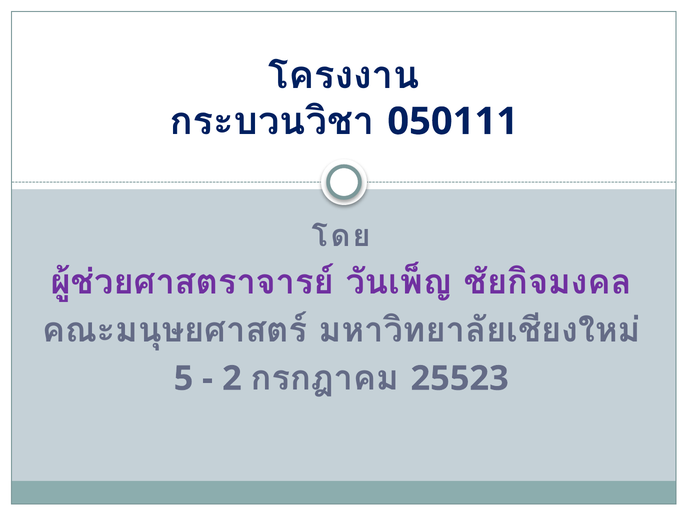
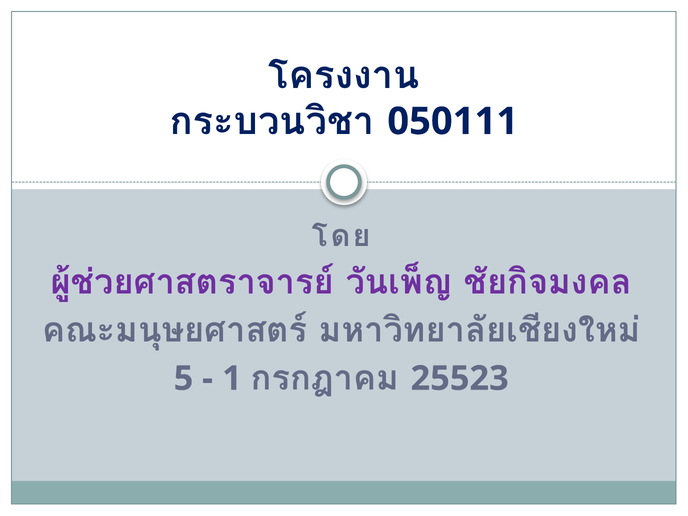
2: 2 -> 1 (232, 379)
